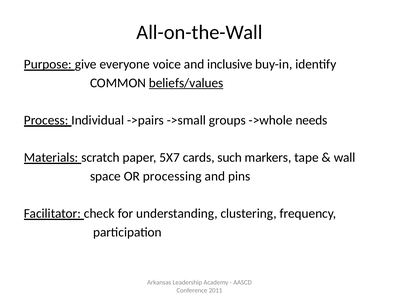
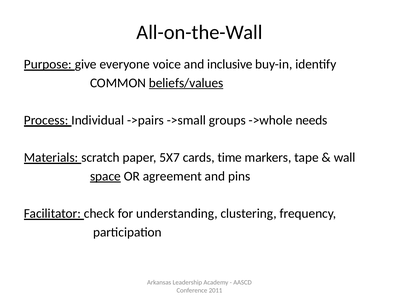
such: such -> time (230, 157)
space underline: none -> present (105, 176)
processing: processing -> agreement (172, 176)
